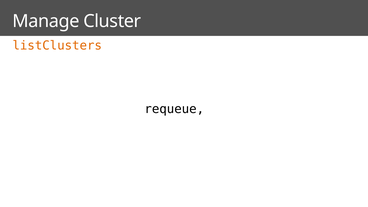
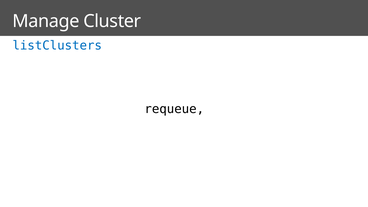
listClusters colour: orange -> blue (57, 45)
